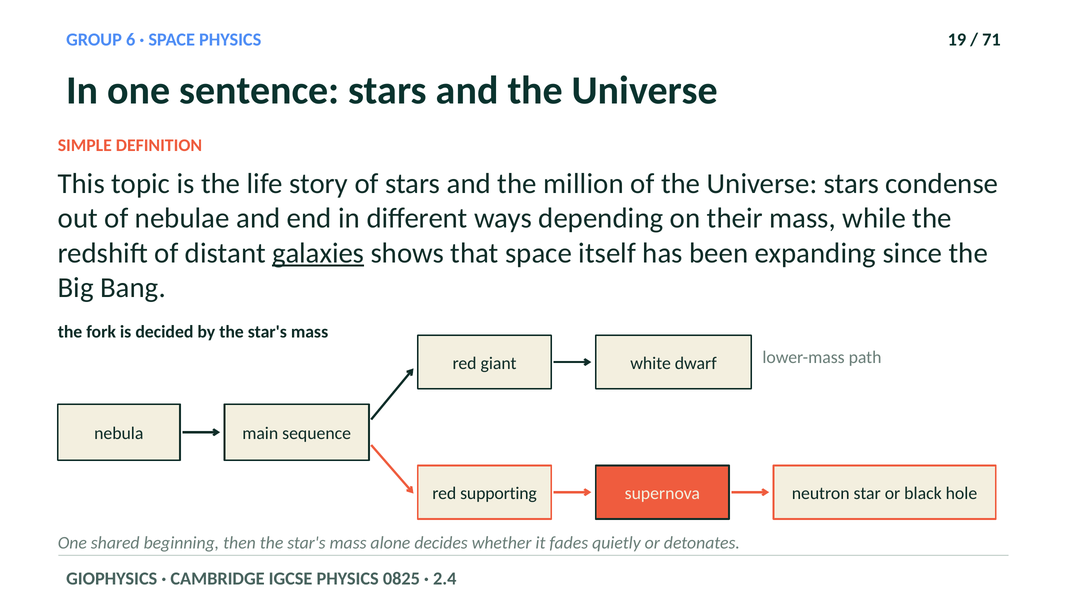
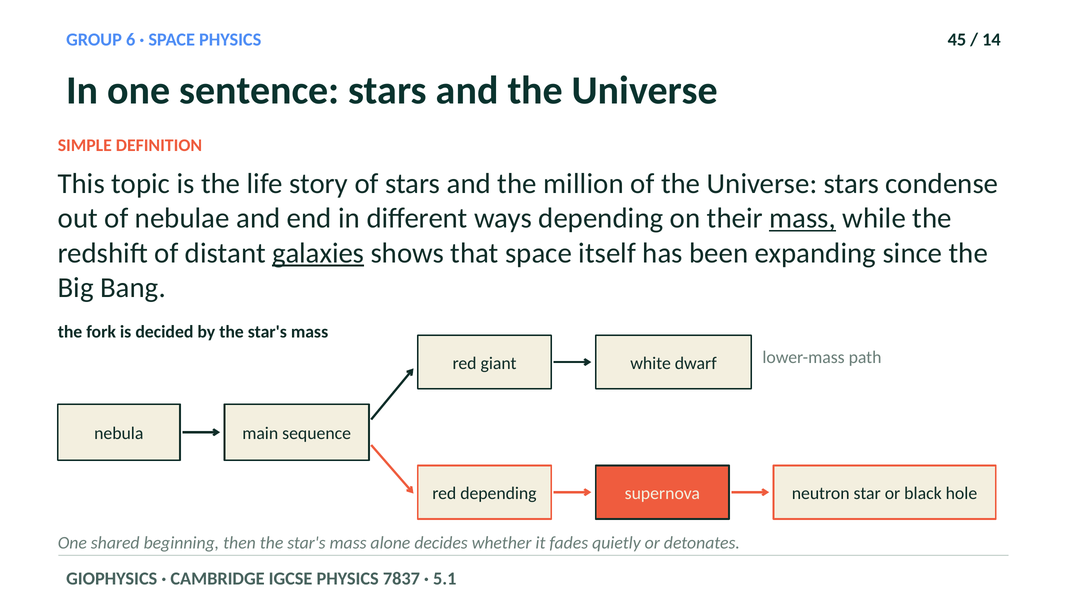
19: 19 -> 45 (957, 40)
71: 71 -> 14 (991, 40)
mass underline: none -> present (803, 218)
red supporting: supporting -> depending (498, 494)
0825: 0825 -> 7837 (401, 579)
2.4: 2.4 -> 5.1 (445, 579)
